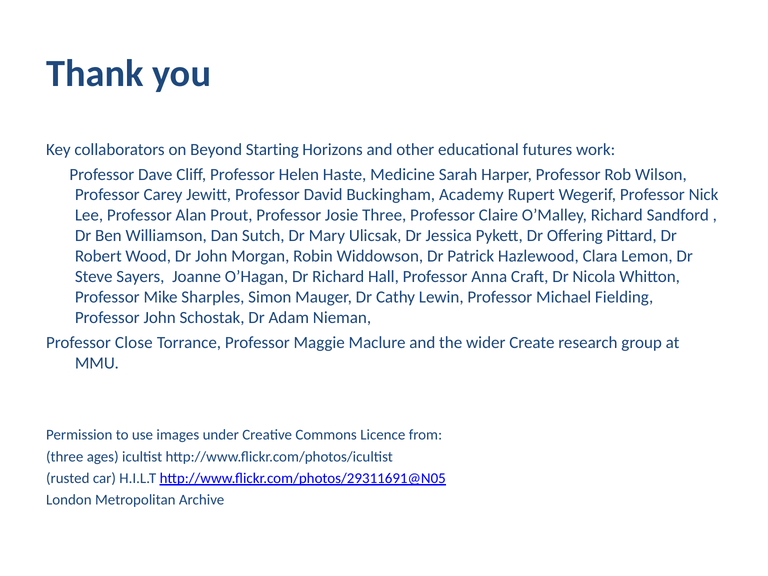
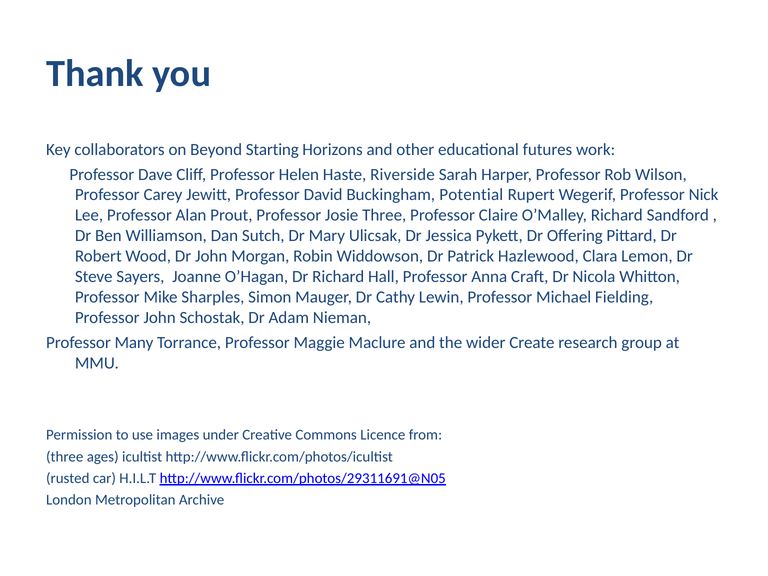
Medicine: Medicine -> Riverside (402, 174)
Academy: Academy -> Potential (471, 195)
Close: Close -> Many (134, 342)
